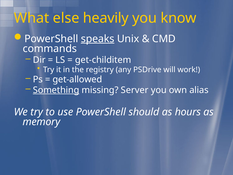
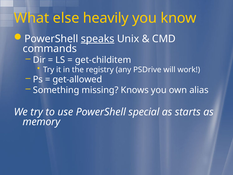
Something underline: present -> none (56, 90)
Server: Server -> Knows (135, 90)
should: should -> special (144, 112)
hours: hours -> starts (188, 112)
